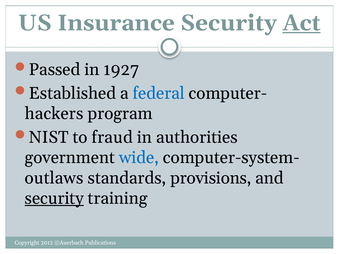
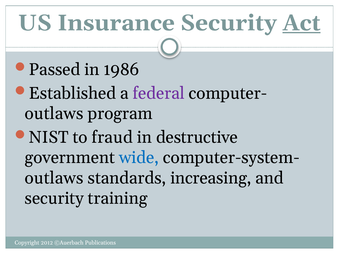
1927: 1927 -> 1986 (121, 70)
federal colour: blue -> purple (159, 93)
hackers: hackers -> outlaws (54, 114)
authorities: authorities -> destructive (197, 137)
provisions: provisions -> increasing (211, 178)
security underline: present -> none (54, 198)
